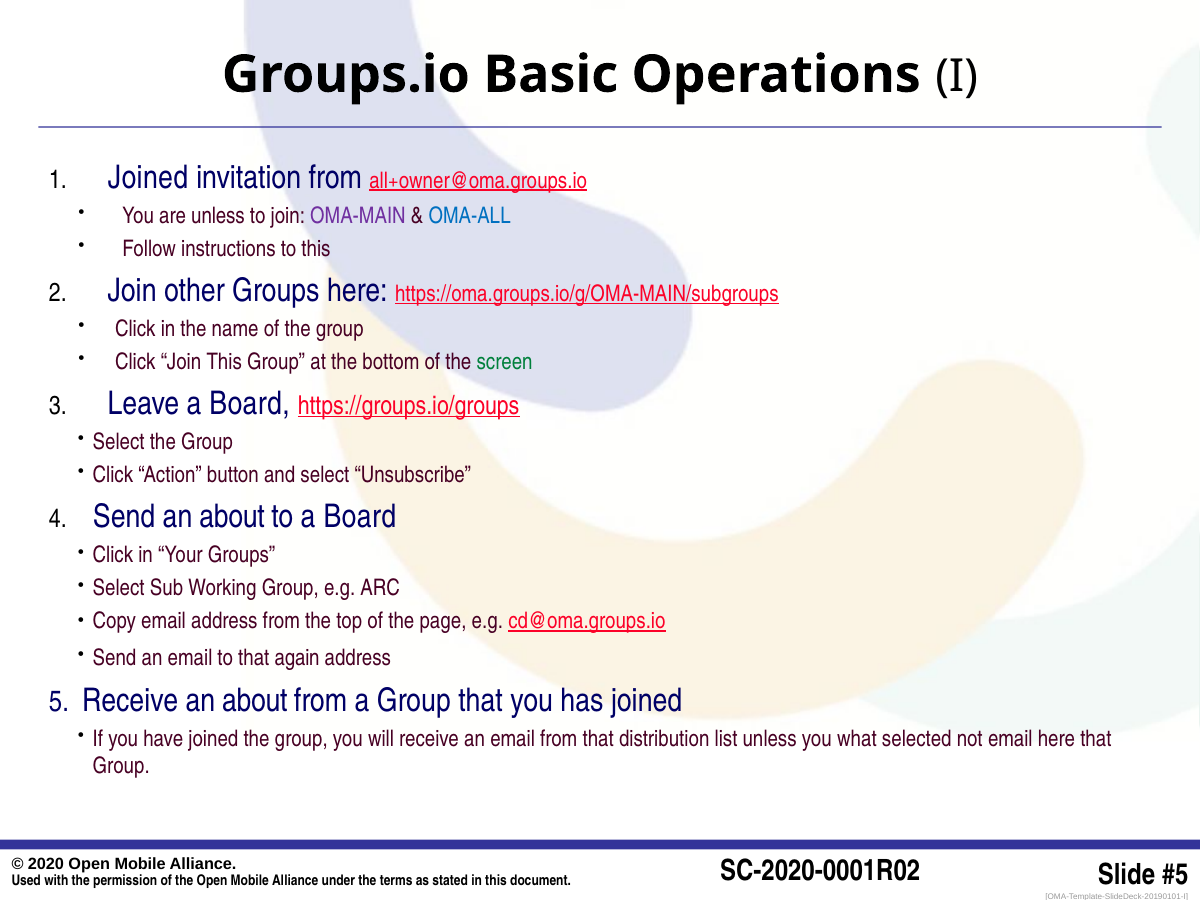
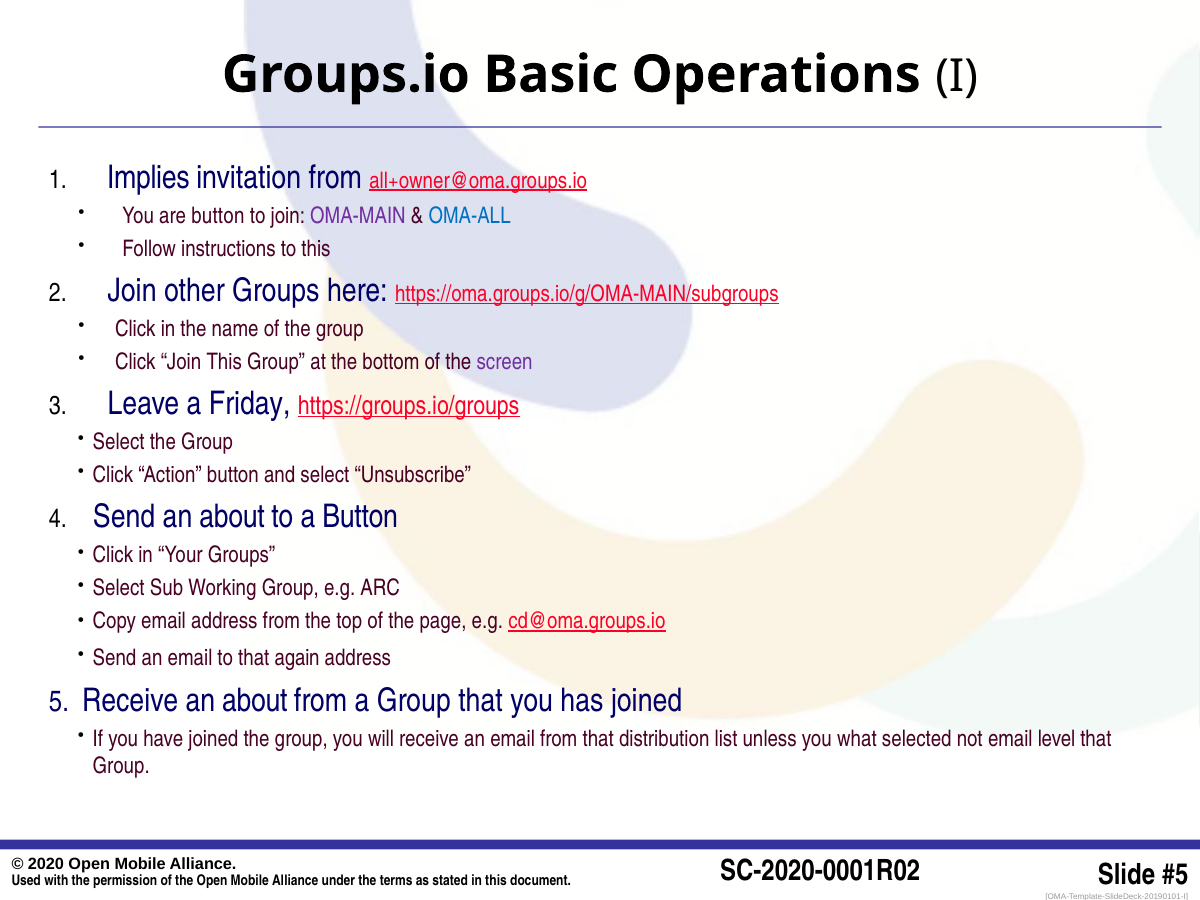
Joined: Joined -> Implies (148, 177)
are unless: unless -> button (218, 216)
screen colour: green -> purple (505, 362)
Leave a Board: Board -> Friday (250, 404)
to a Board: Board -> Button (360, 517)
email here: here -> level (1057, 739)
